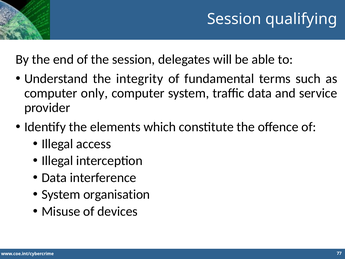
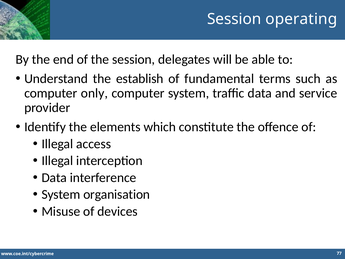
qualifying: qualifying -> operating (301, 19)
integrity: integrity -> establish (140, 79)
